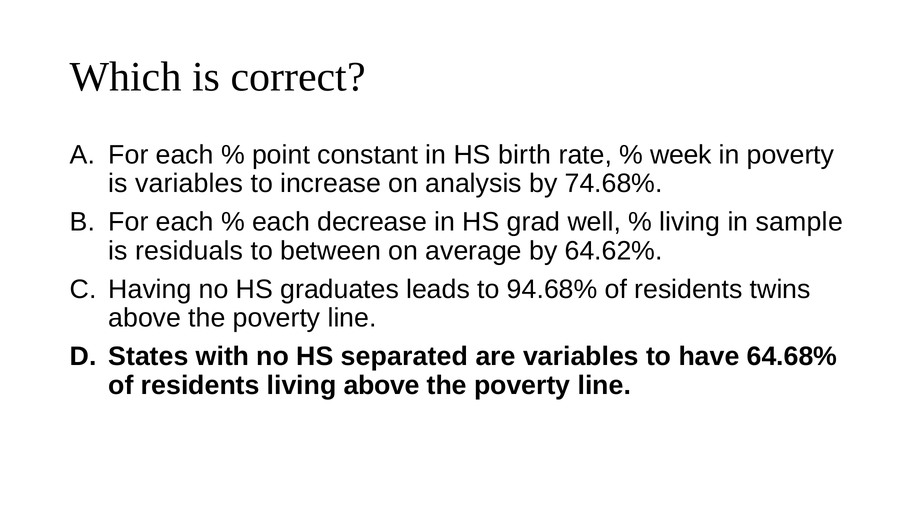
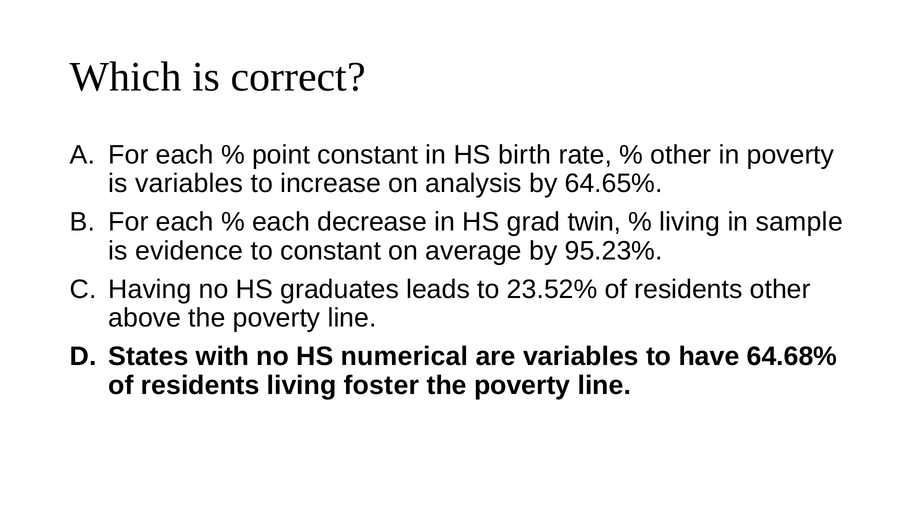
week: week -> other (681, 155)
74.68%: 74.68% -> 64.65% (614, 184)
well: well -> twin (594, 222)
residuals: residuals -> evidence (189, 251)
to between: between -> constant (331, 251)
64.62%: 64.62% -> 95.23% (614, 251)
94.68%: 94.68% -> 23.52% (552, 289)
residents twins: twins -> other (780, 289)
separated: separated -> numerical (405, 357)
living above: above -> foster (381, 386)
